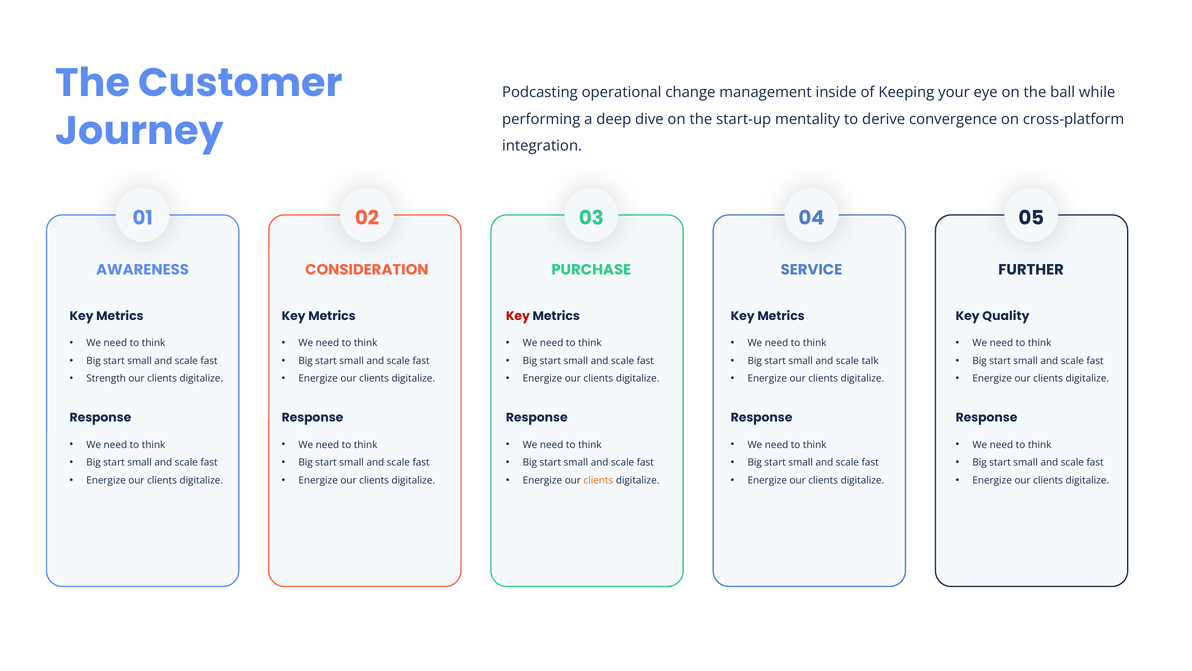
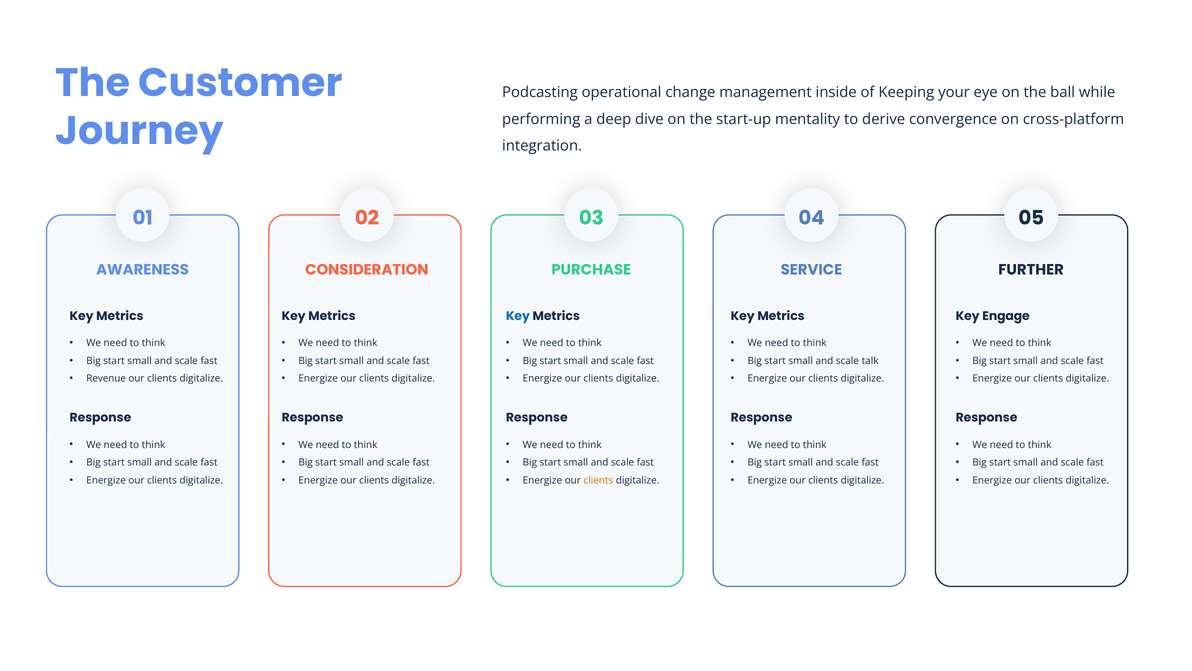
Key colour: red -> blue (518, 316)
Quality: Quality -> Engage (1006, 316)
Strength: Strength -> Revenue (106, 378)
